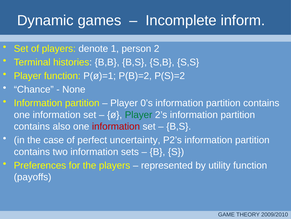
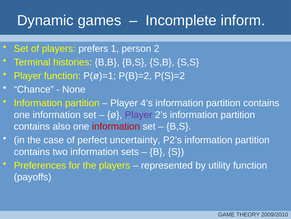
denote: denote -> prefers (93, 49)
0’s: 0’s -> 4’s (147, 103)
Player colour: green -> purple (139, 114)
